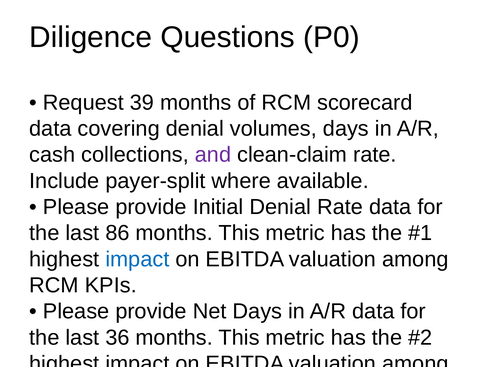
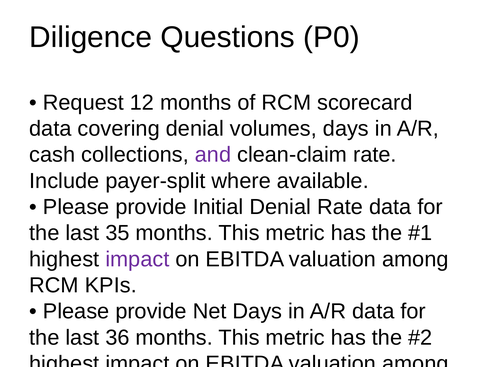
39: 39 -> 12 (142, 103)
86: 86 -> 35 (117, 233)
impact colour: blue -> purple (137, 259)
